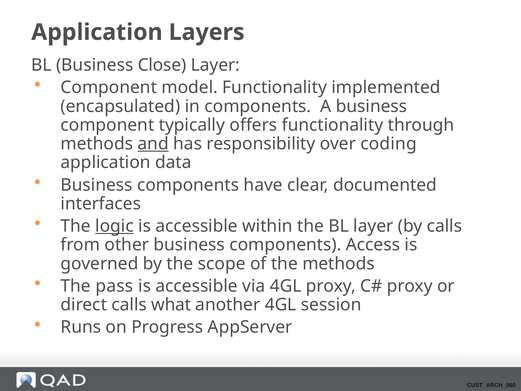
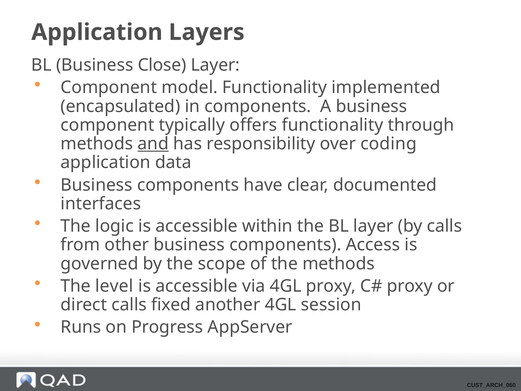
logic underline: present -> none (114, 226)
pass: pass -> level (114, 286)
what: what -> fixed (171, 305)
